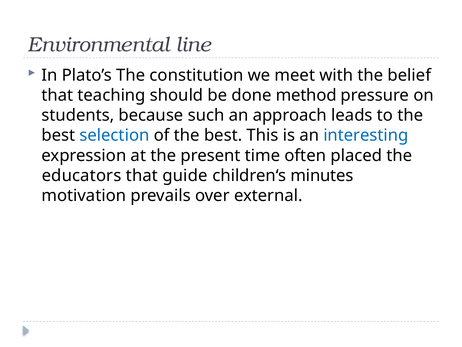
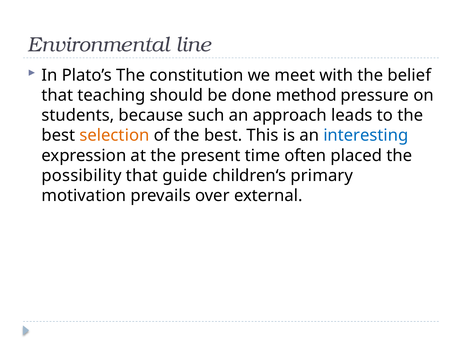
selection colour: blue -> orange (114, 135)
educators: educators -> possibility (82, 175)
minutes: minutes -> primary (322, 175)
